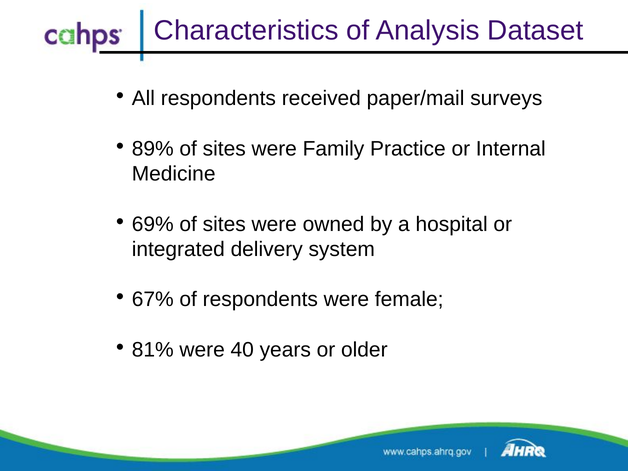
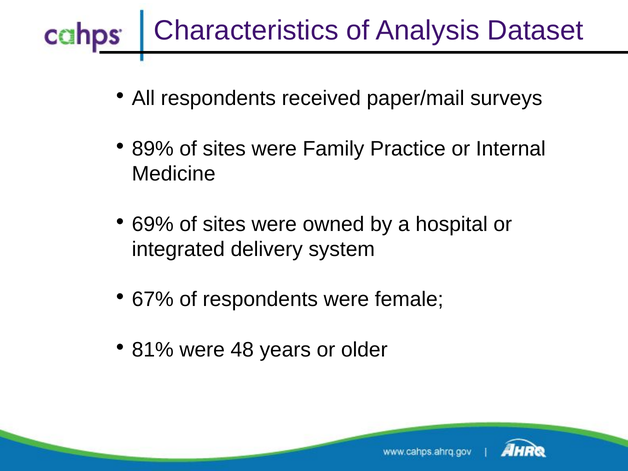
40: 40 -> 48 (242, 350)
